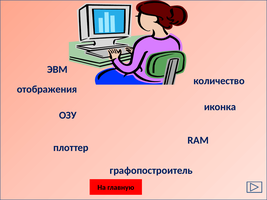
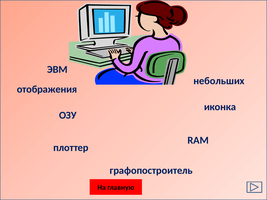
количество: количество -> небольших (219, 81)
